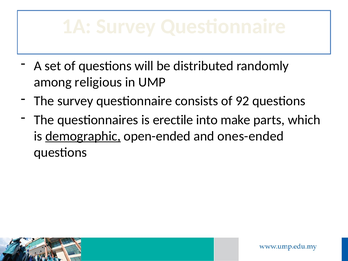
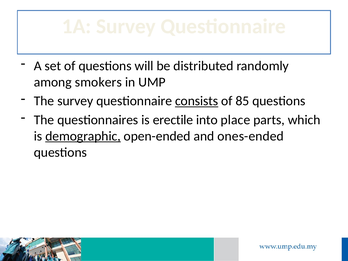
religious: religious -> smokers (98, 82)
consists underline: none -> present (197, 101)
92: 92 -> 85 (242, 101)
make: make -> place (235, 120)
